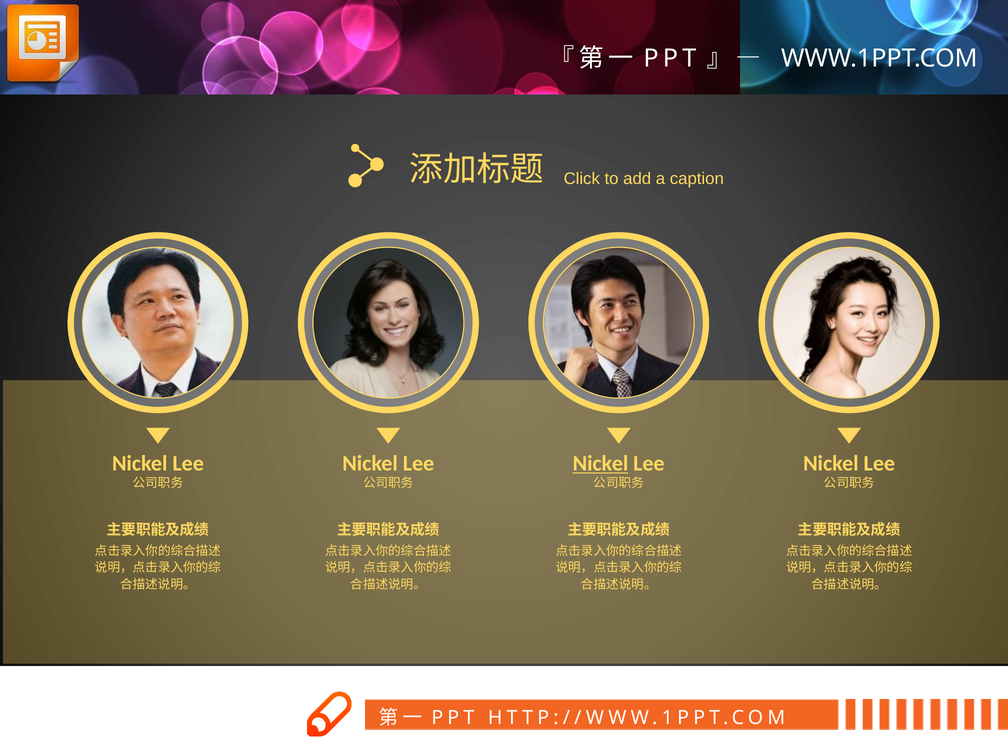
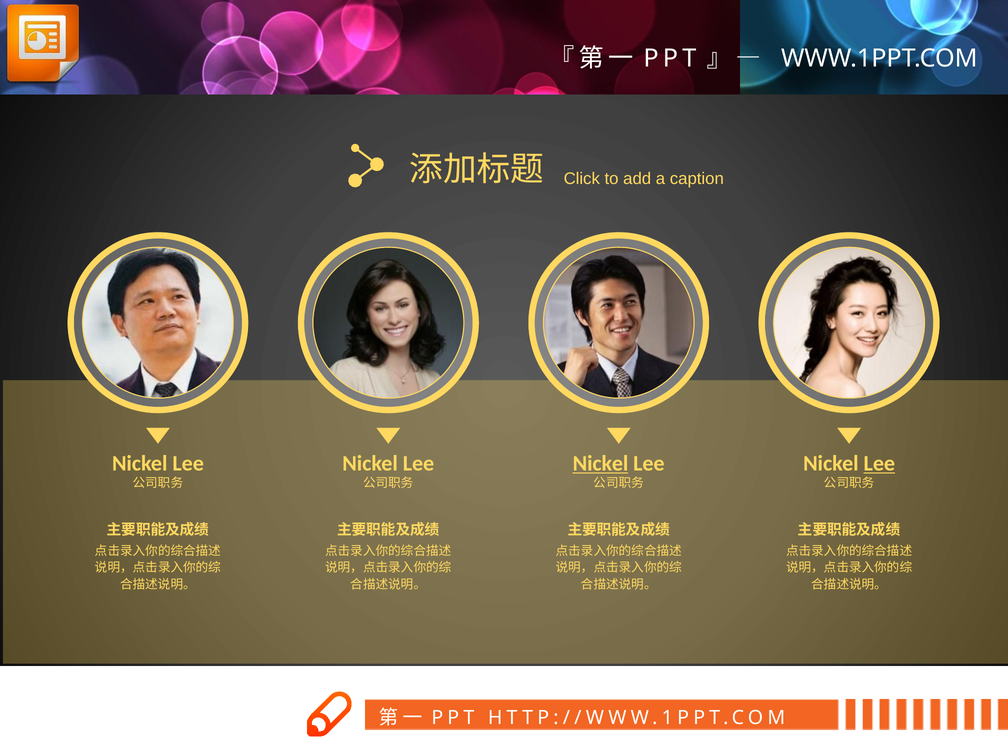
Lee underline: none -> present (879, 464)
